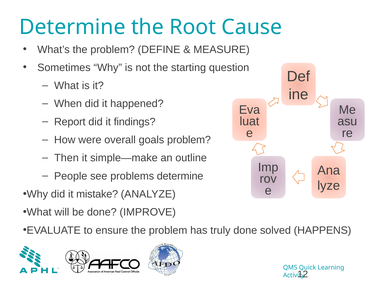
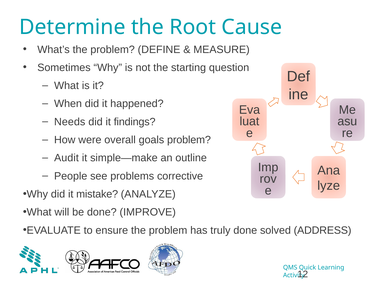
Report: Report -> Needs (70, 122)
Then: Then -> Audit (66, 158)
problems determine: determine -> corrective (180, 176)
HAPPENS: HAPPENS -> ADDRESS (323, 230)
